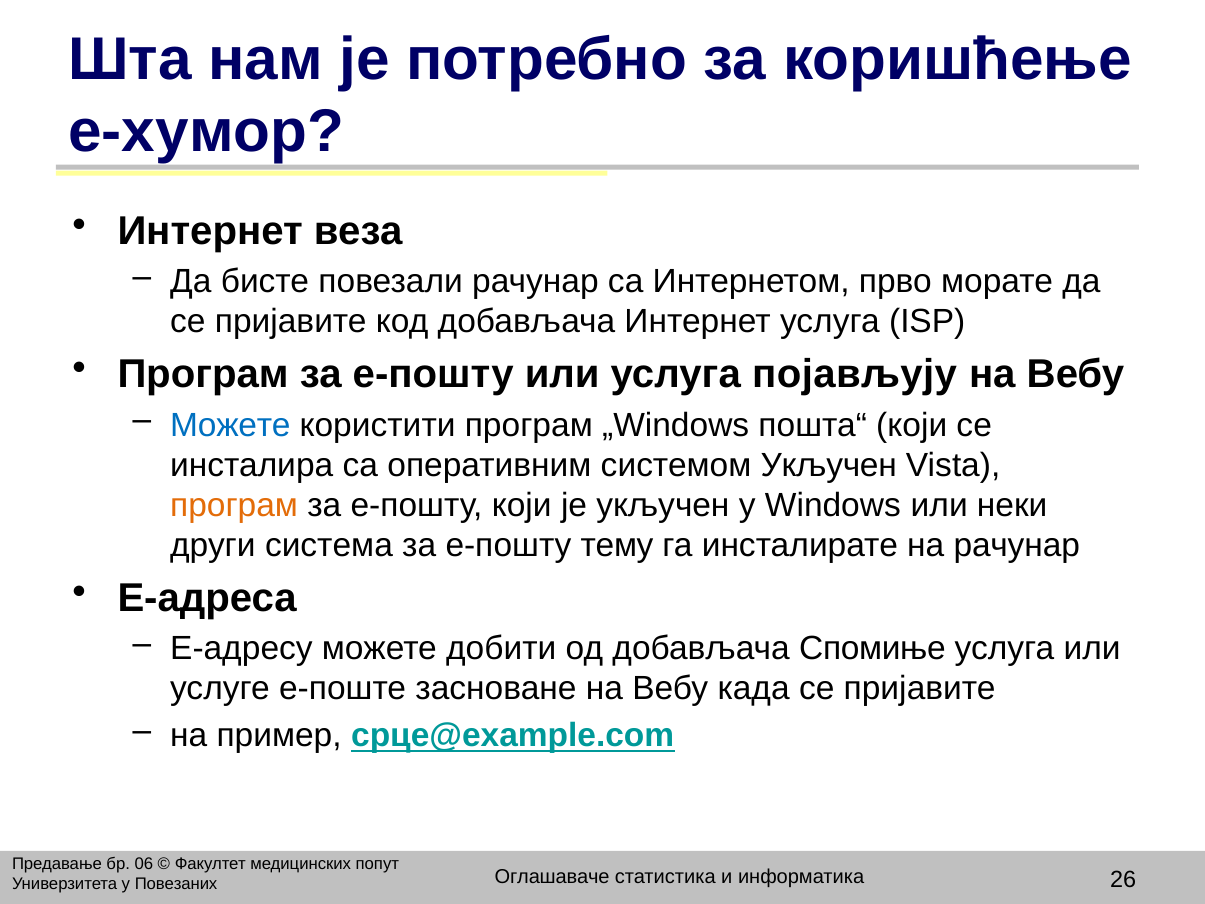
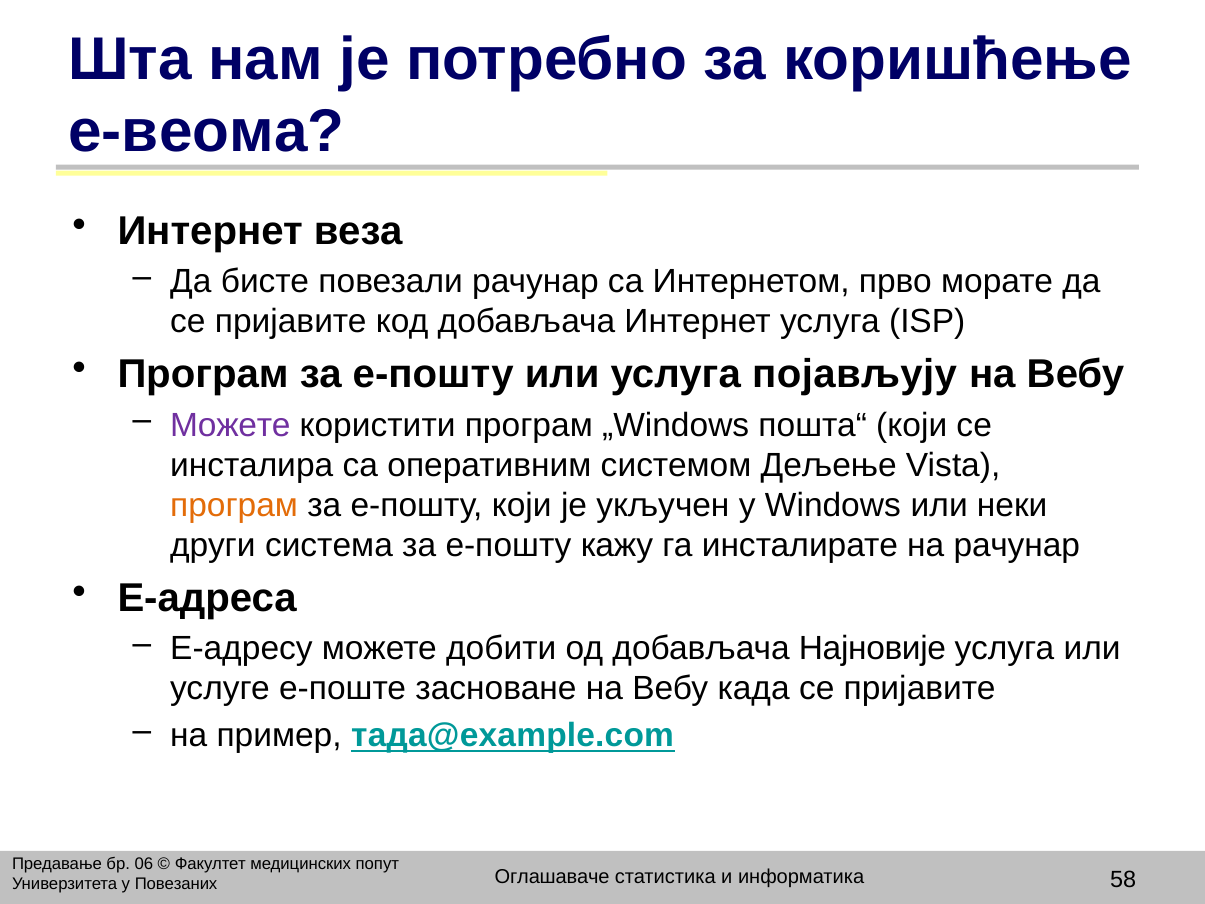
е-хумор: е-хумор -> е-веома (206, 132)
Можете colour: blue -> purple (230, 425)
системом Укључен: Укључен -> Дељење (829, 465)
тему: тему -> кажу (617, 545)
Спомиње: Спомиње -> Најновије (872, 649)
срце@example.com: срце@example.com -> тада@example.com (513, 736)
26: 26 -> 58 (1123, 879)
